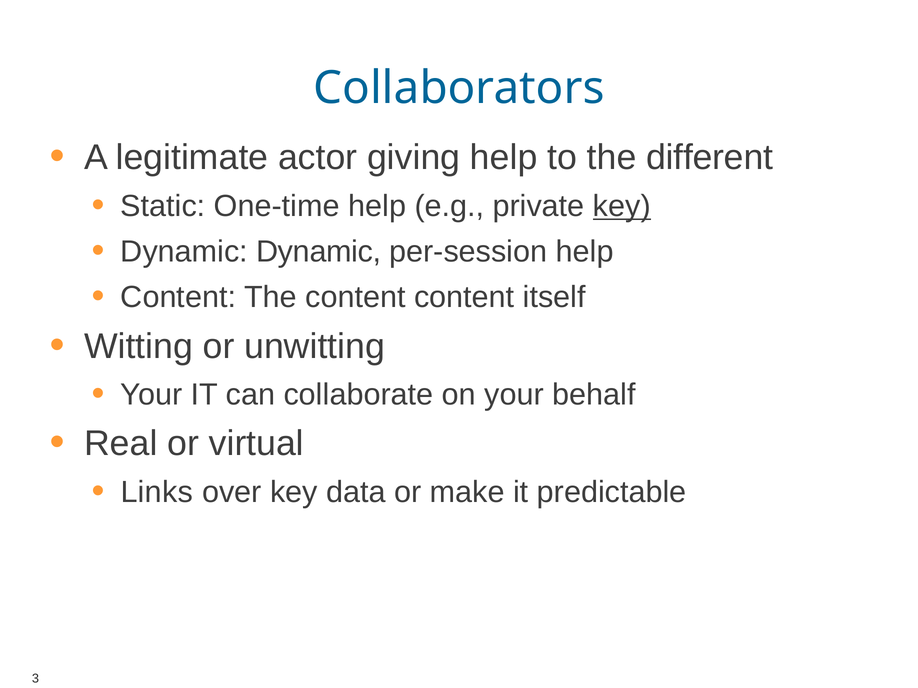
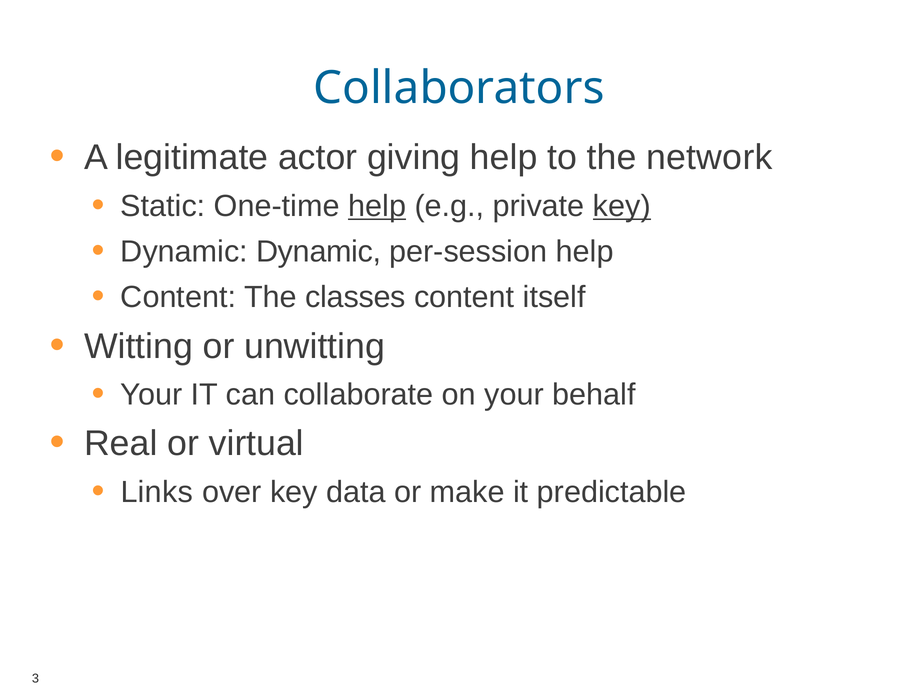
different: different -> network (709, 158)
help underline: none -> present (377, 206)
The content: content -> classes (356, 297)
